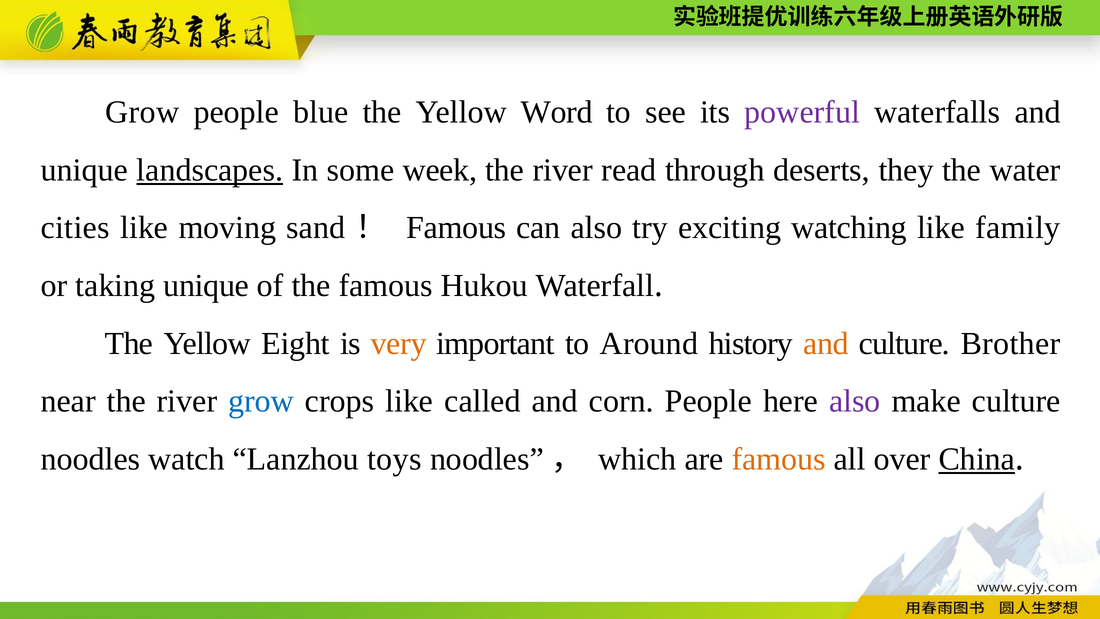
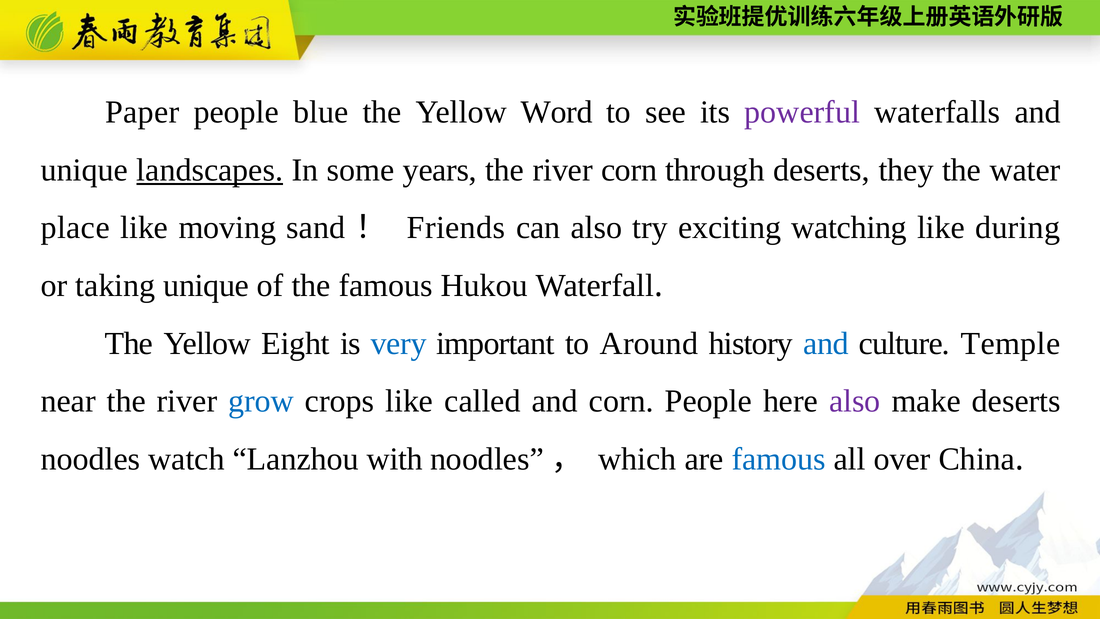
Grow: Grow -> Paper (142, 112)
week: week -> years (440, 170)
river read: read -> corn (629, 170)
cities: cities -> place (75, 228)
Famous: Famous -> Friends (456, 228)
family: family -> during (1018, 228)
very colour: orange -> blue (399, 343)
and colour: orange -> blue (826, 343)
Brother: Brother -> Temple (1011, 343)
make culture: culture -> deserts (1016, 401)
toys: toys -> with (395, 459)
famous colour: orange -> blue (779, 459)
China underline: present -> none (977, 459)
